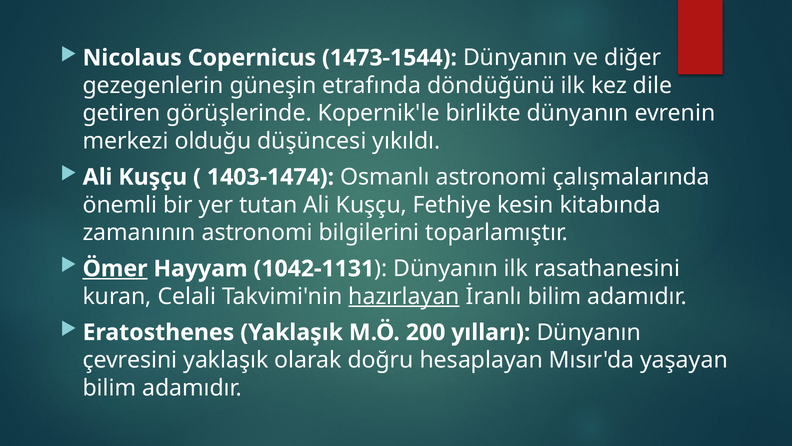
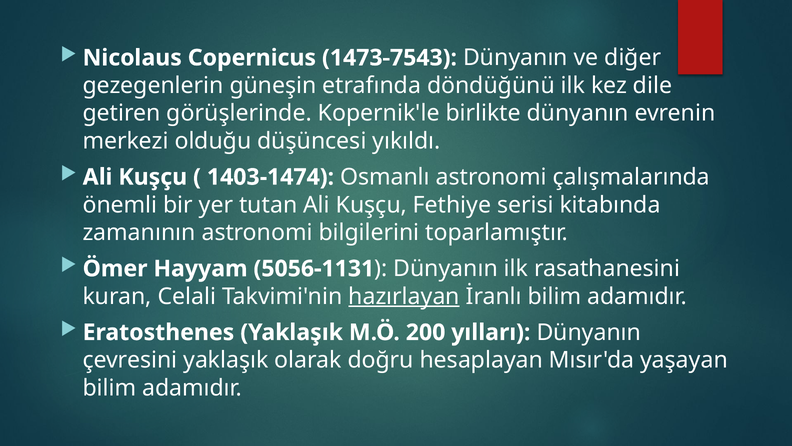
1473-1544: 1473-1544 -> 1473-7543 (390, 58)
kesin: kesin -> serisi (525, 205)
Ömer underline: present -> none (115, 268)
1042-1131: 1042-1131 -> 5056-1131 (314, 268)
